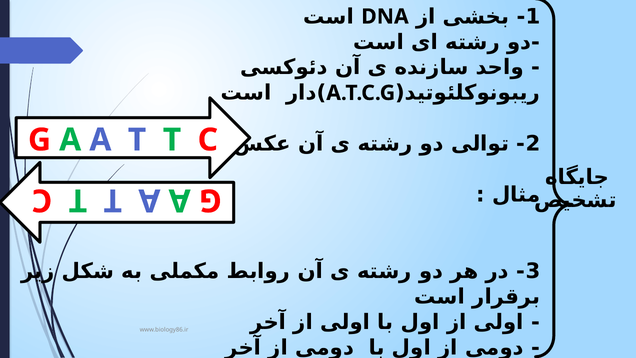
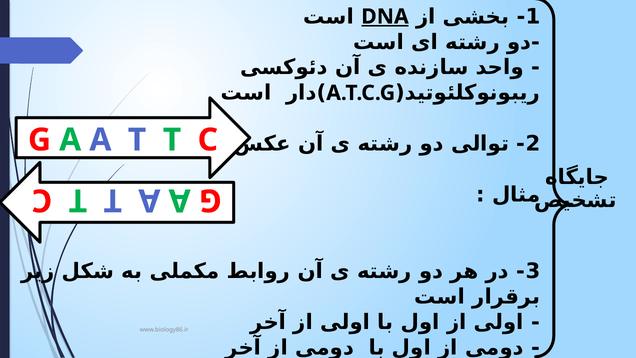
DNA underline: none -> present (385, 17)
